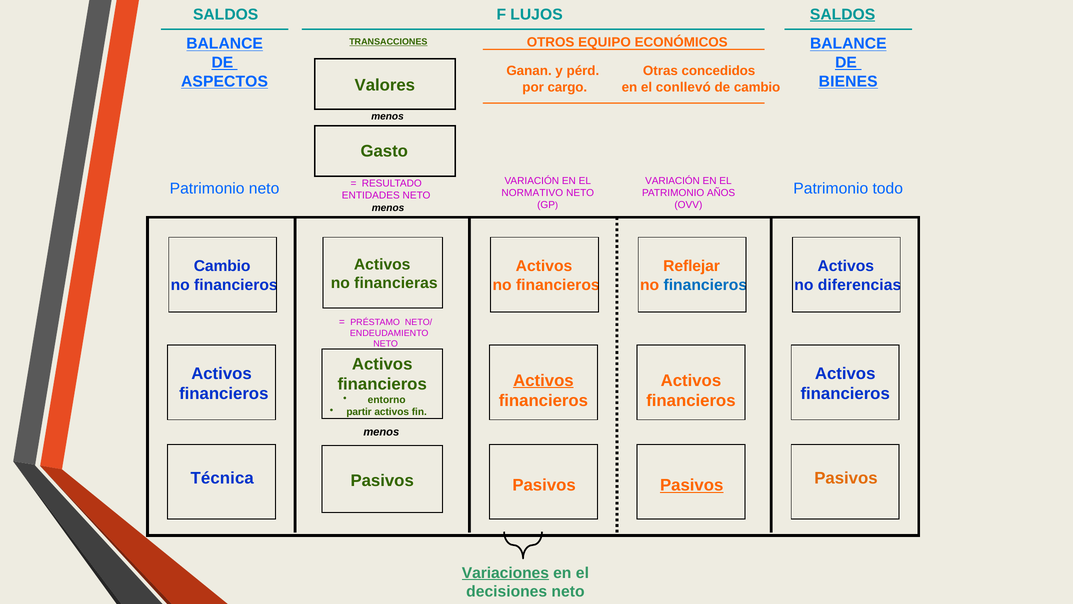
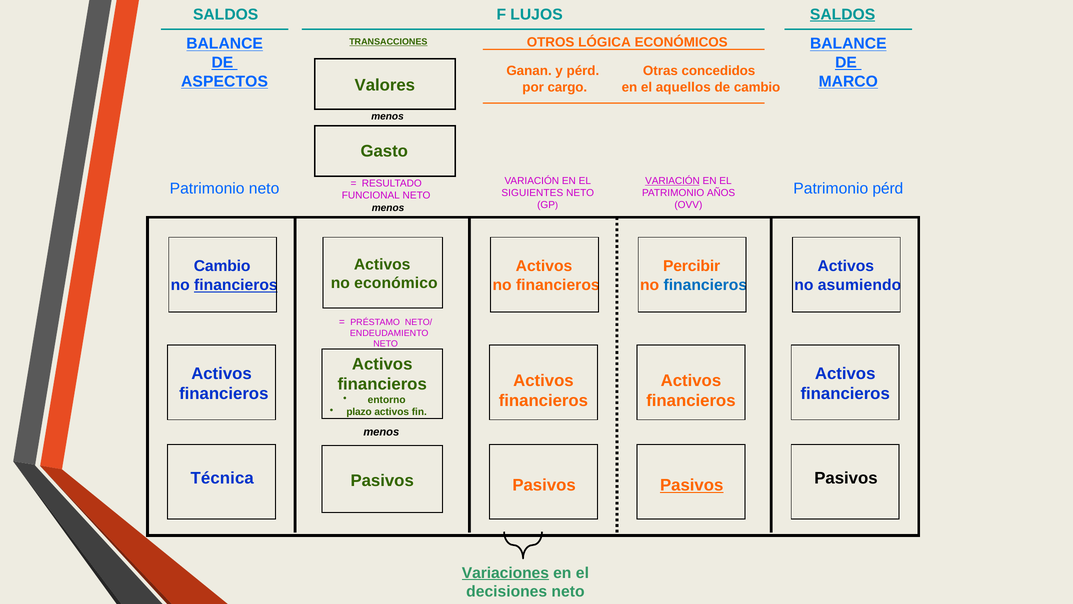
EQUIPO: EQUIPO -> LÓGICA (604, 42)
BIENES: BIENES -> MARCO (848, 81)
conllevó: conllevó -> aquellos (683, 87)
VARIACIÓN underline: none -> present (673, 181)
Patrimonio todo: todo -> pérd (888, 189)
NORMATIVO: NORMATIVO -> SIGUIENTES (532, 193)
ENTIDADES: ENTIDADES -> FUNCIONAL (371, 195)
Reflejar: Reflejar -> Percibir (692, 266)
financieras: financieras -> económico (396, 283)
financieros underline: none -> present (236, 285)
diferencias: diferencias -> asumiendo (860, 285)
Activos underline: present -> none (543, 380)
partir: partir -> plazo (359, 412)
Pasivos colour: orange -> black (846, 478)
